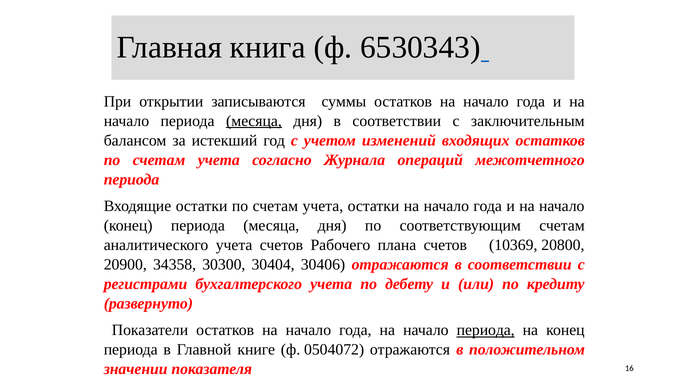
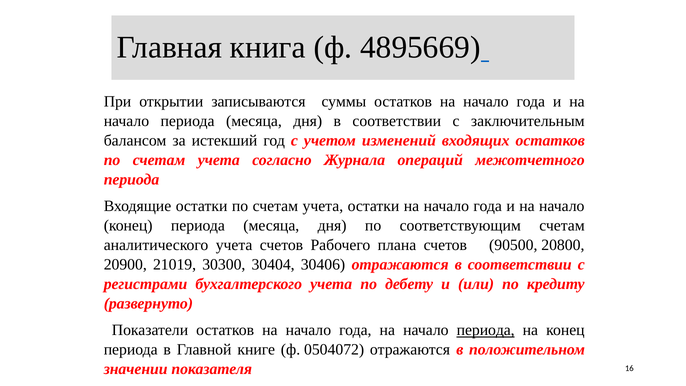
6530343: 6530343 -> 4895669 (420, 47)
месяца underline: present -> none (254, 121)
10369: 10369 -> 90500 (513, 245)
34358: 34358 -> 21019 (175, 264)
